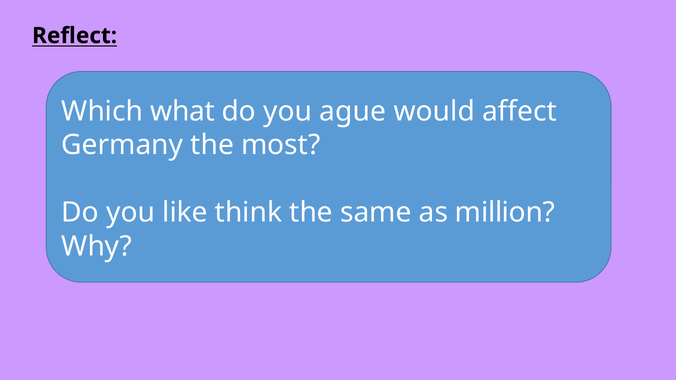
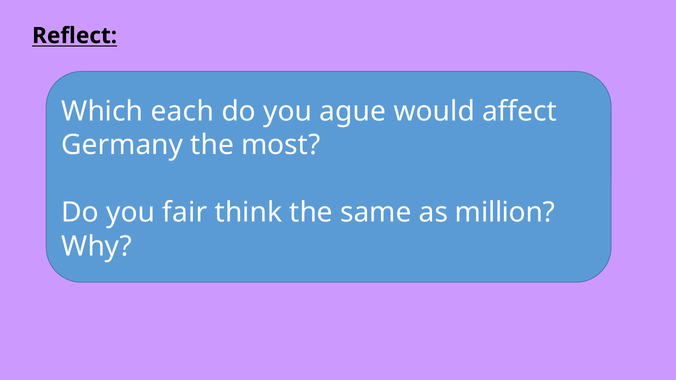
what: what -> each (182, 111)
like: like -> fair (185, 213)
